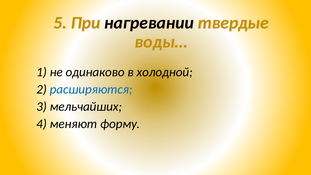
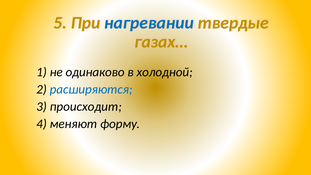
нагревании colour: black -> blue (149, 23)
воды…: воды… -> газах… (161, 42)
мельчайших: мельчайших -> происходит (86, 106)
